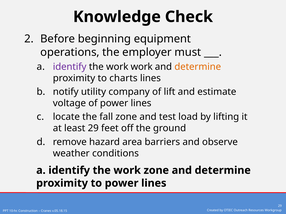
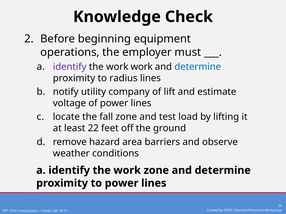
determine colour: orange -> blue (198, 67)
charts: charts -> radius (123, 78)
least 29: 29 -> 22 (93, 129)
